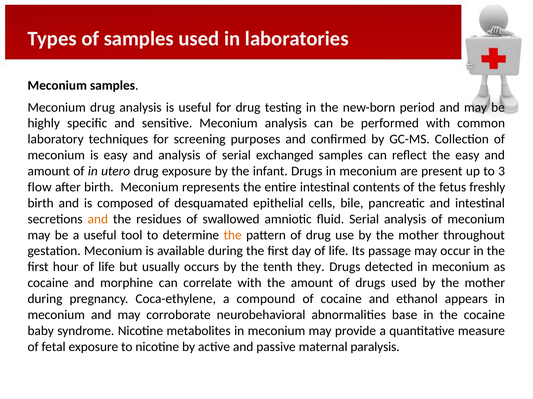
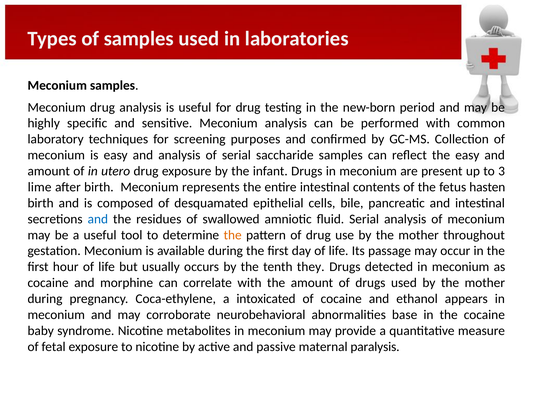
exchanged: exchanged -> saccharide (285, 155)
flow: flow -> lime (40, 187)
freshly: freshly -> hasten (487, 187)
and colour: orange -> blue (98, 219)
compound: compound -> intoxicated (266, 299)
